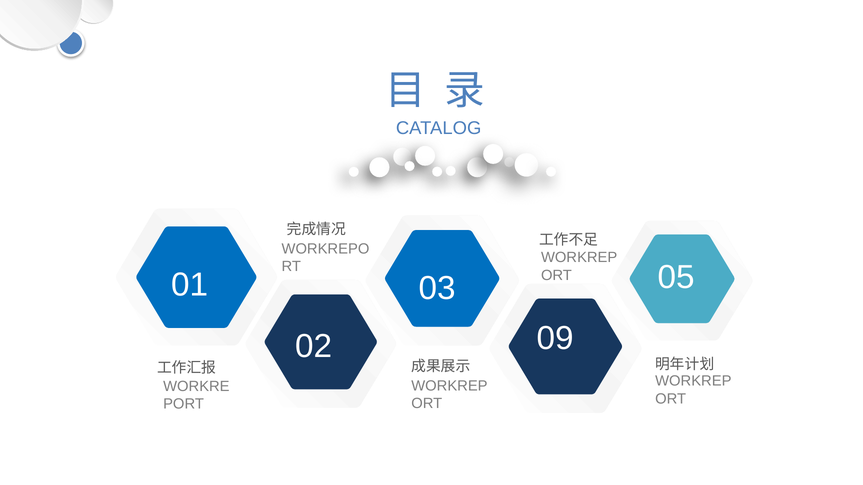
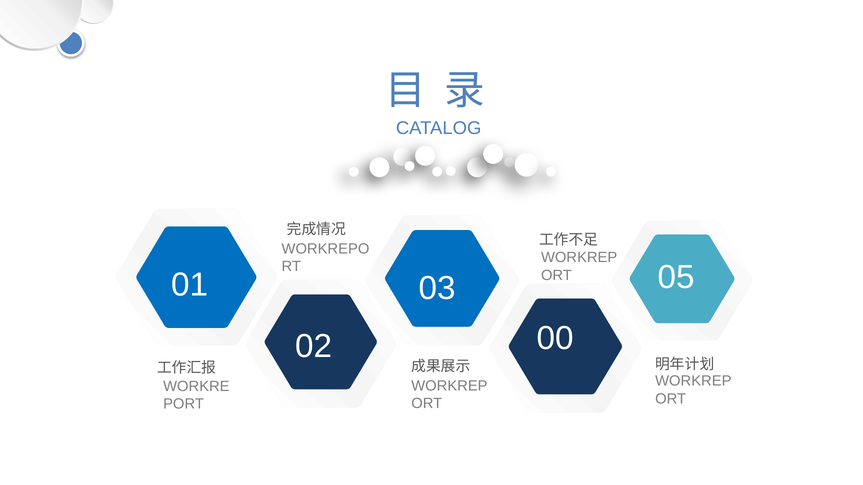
09: 09 -> 00 (555, 339)
